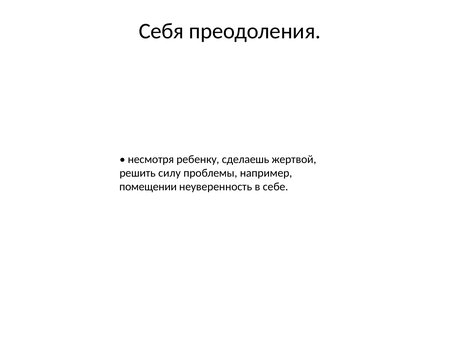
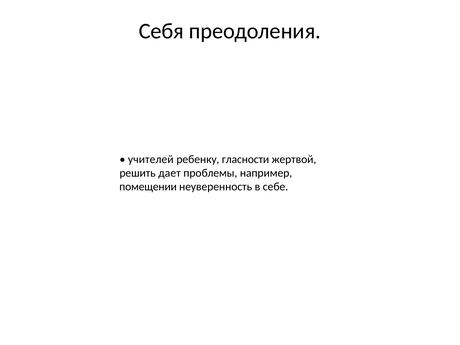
несмотря: несмотря -> учителей (151, 159)
сделаешь: сделаешь -> гласности (246, 159)
силу: силу -> дает (170, 173)
